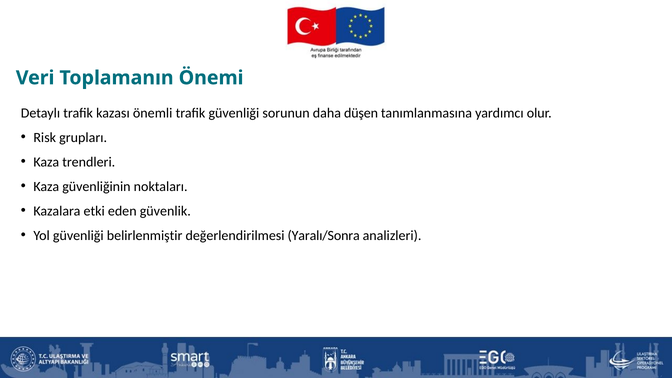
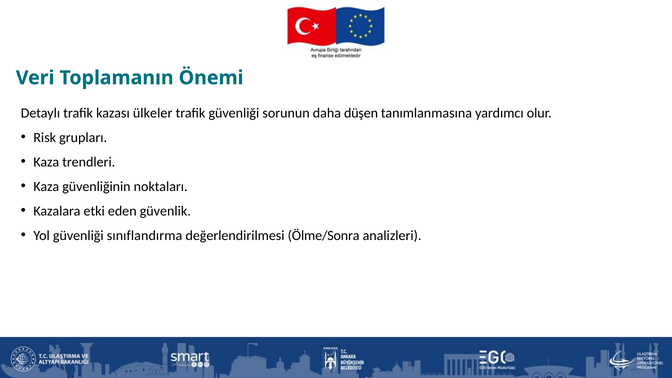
önemli: önemli -> ülkeler (153, 113)
belirlenmiştir: belirlenmiştir -> sınıflandırma (145, 235)
Yaralı/Sonra: Yaralı/Sonra -> Ölme/Sonra (324, 235)
